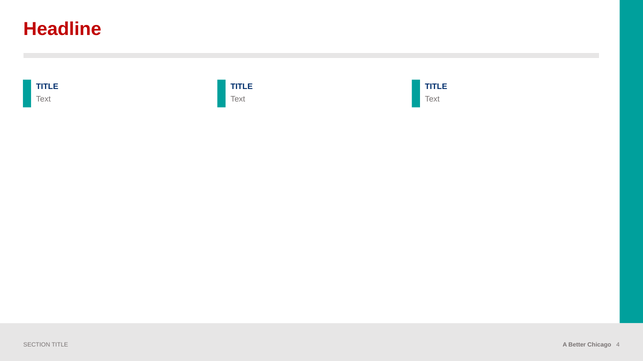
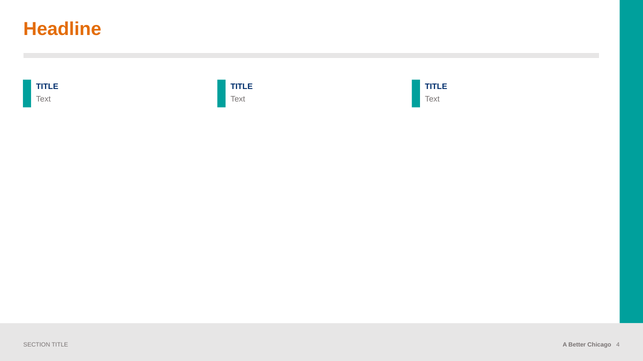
Headline colour: red -> orange (62, 29)
